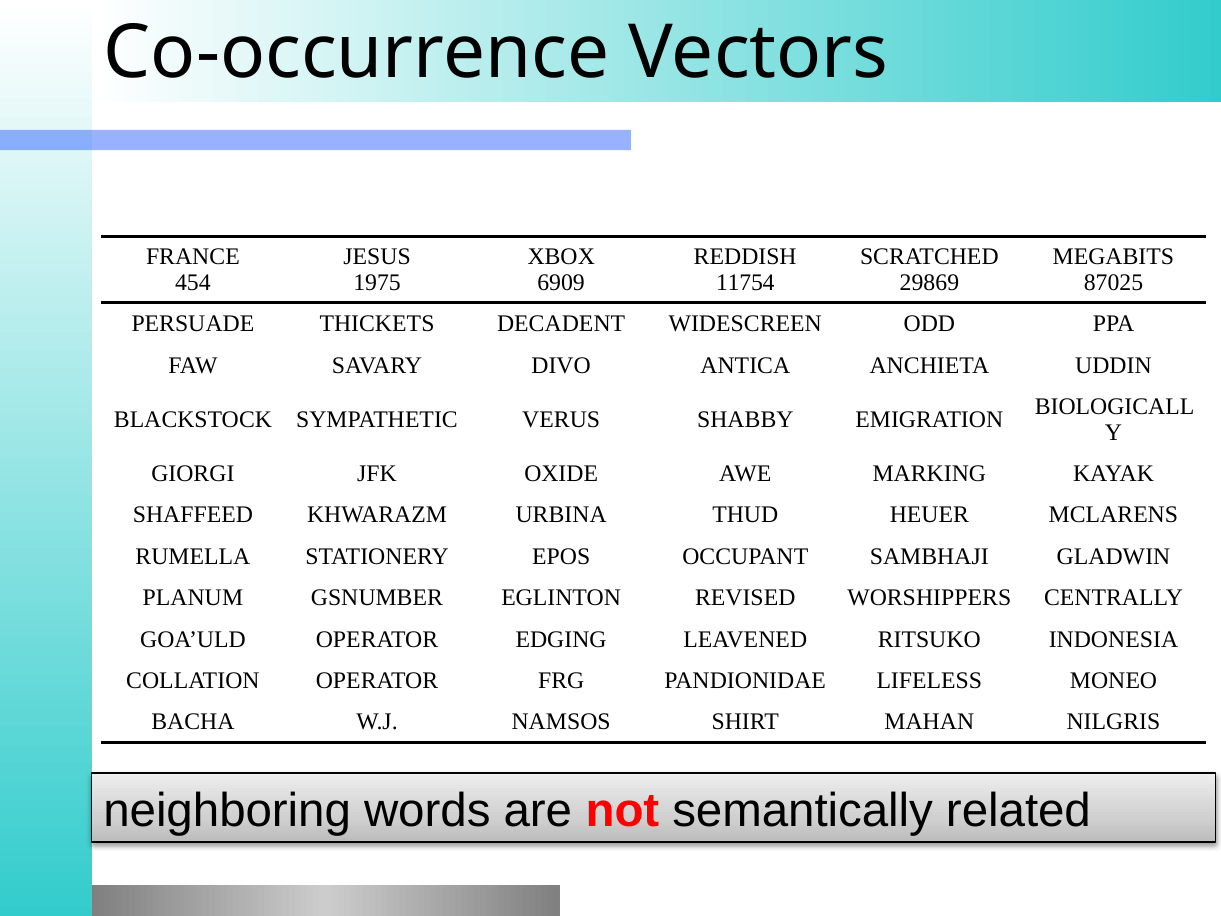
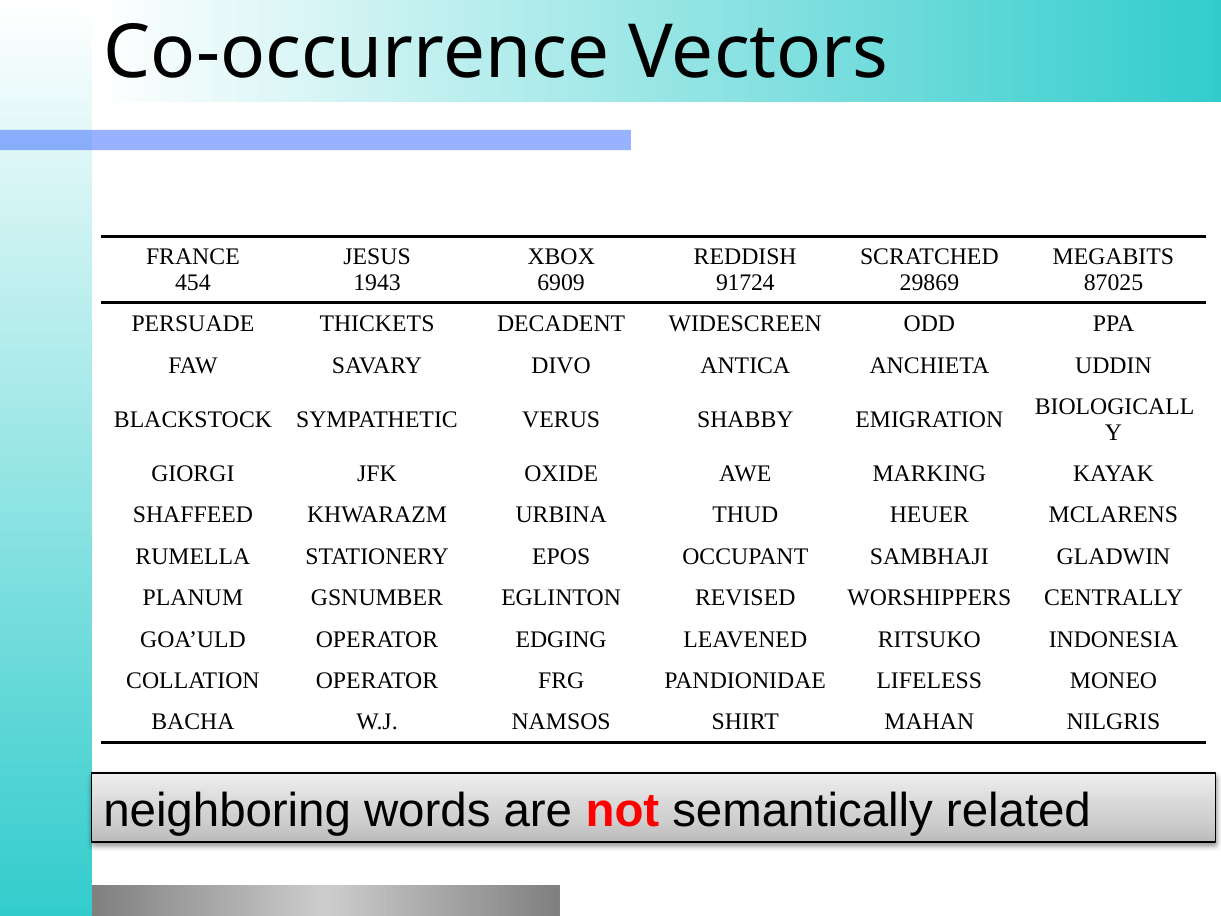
1975: 1975 -> 1943 (377, 283)
11754: 11754 -> 91724 (745, 283)
